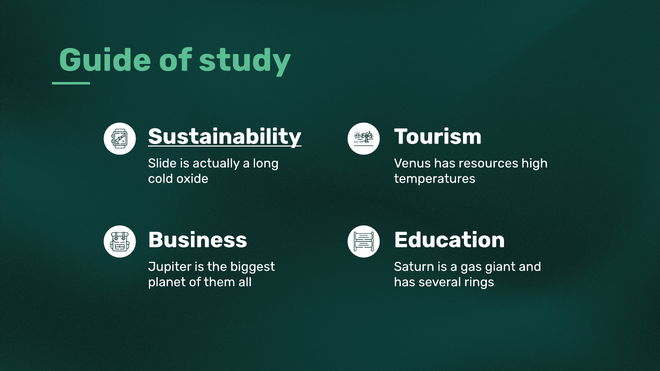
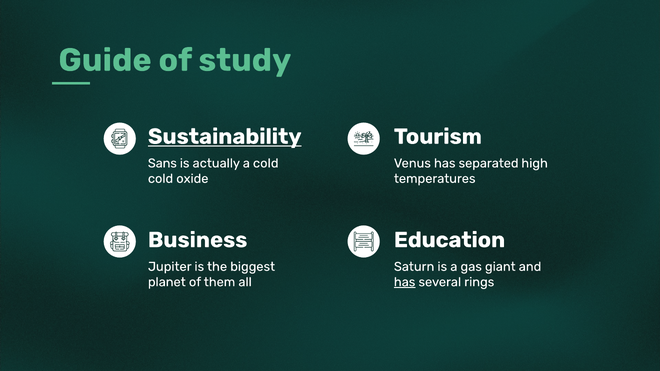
Slide: Slide -> Sans (162, 163)
a long: long -> cold (266, 163)
resources: resources -> separated (489, 163)
has underline: none -> present (405, 282)
